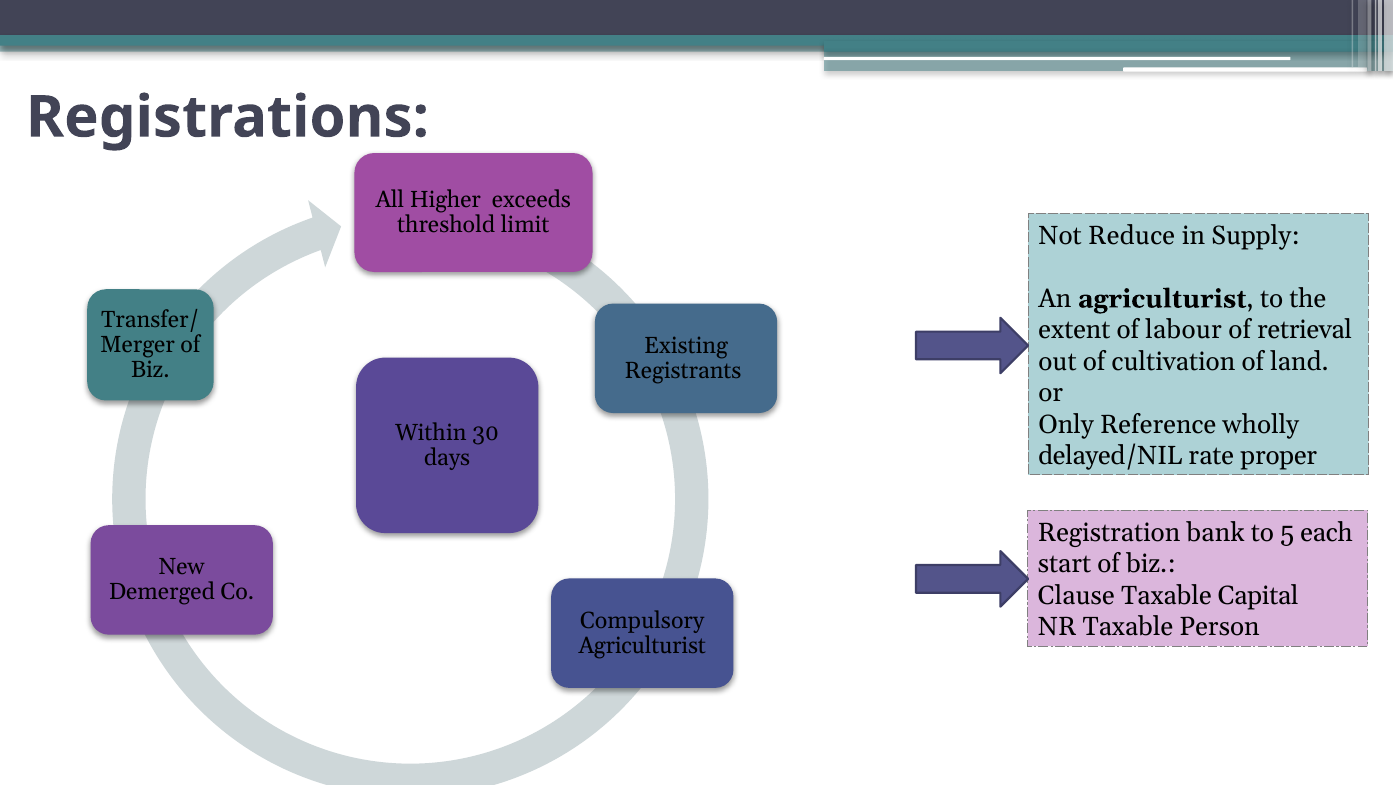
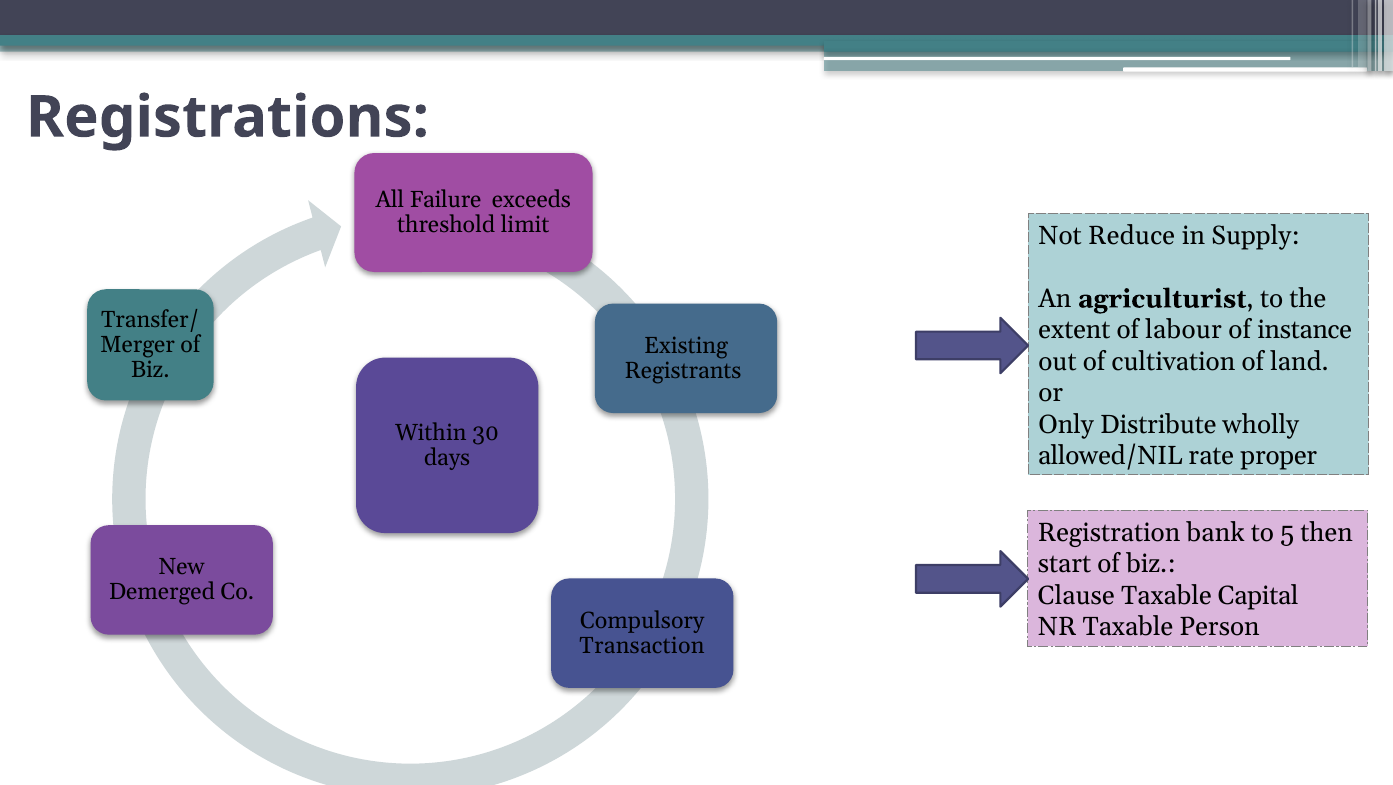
Higher: Higher -> Failure (445, 200)
retrieval: retrieval -> instance (1305, 330)
Reference: Reference -> Distribute (1158, 425)
delayed/NIL: delayed/NIL -> allowed/NIL (1110, 456)
each: each -> then (1327, 533)
Agriculturist: Agriculturist -> Transaction (642, 646)
